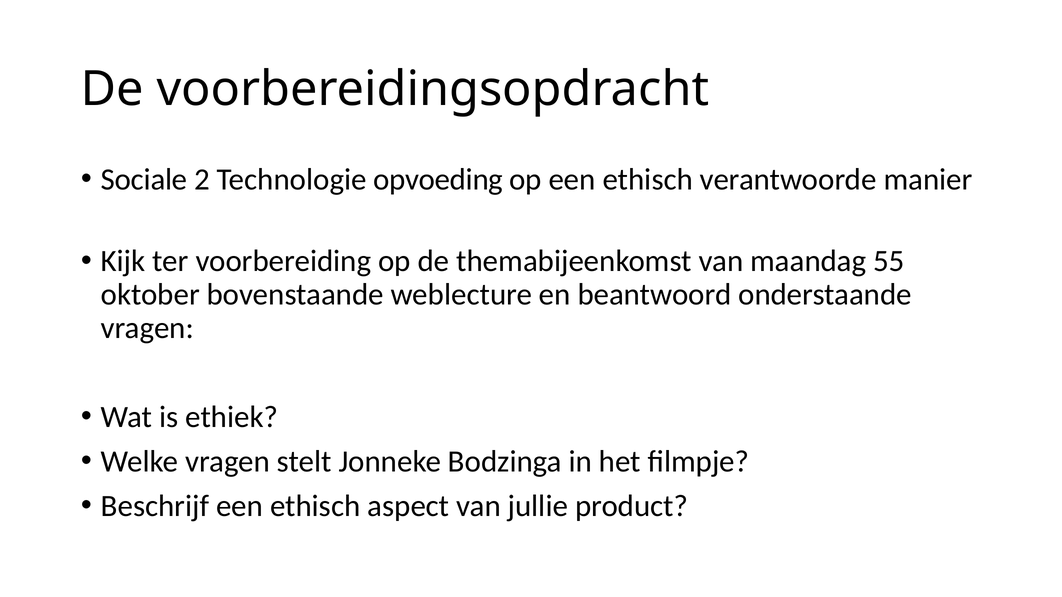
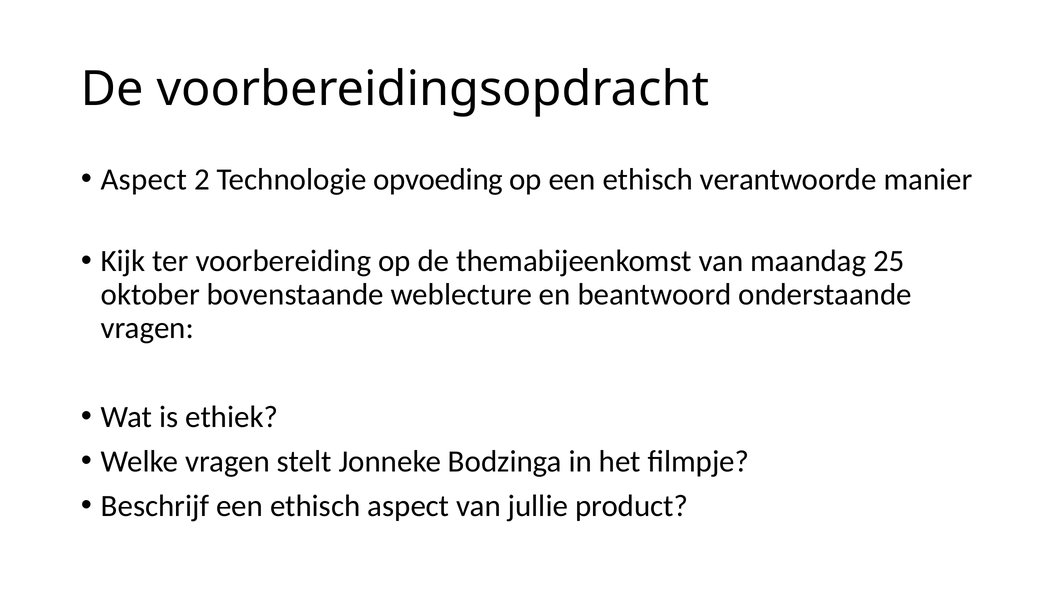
Sociale: Sociale -> Aspect (144, 180)
55: 55 -> 25 (889, 261)
